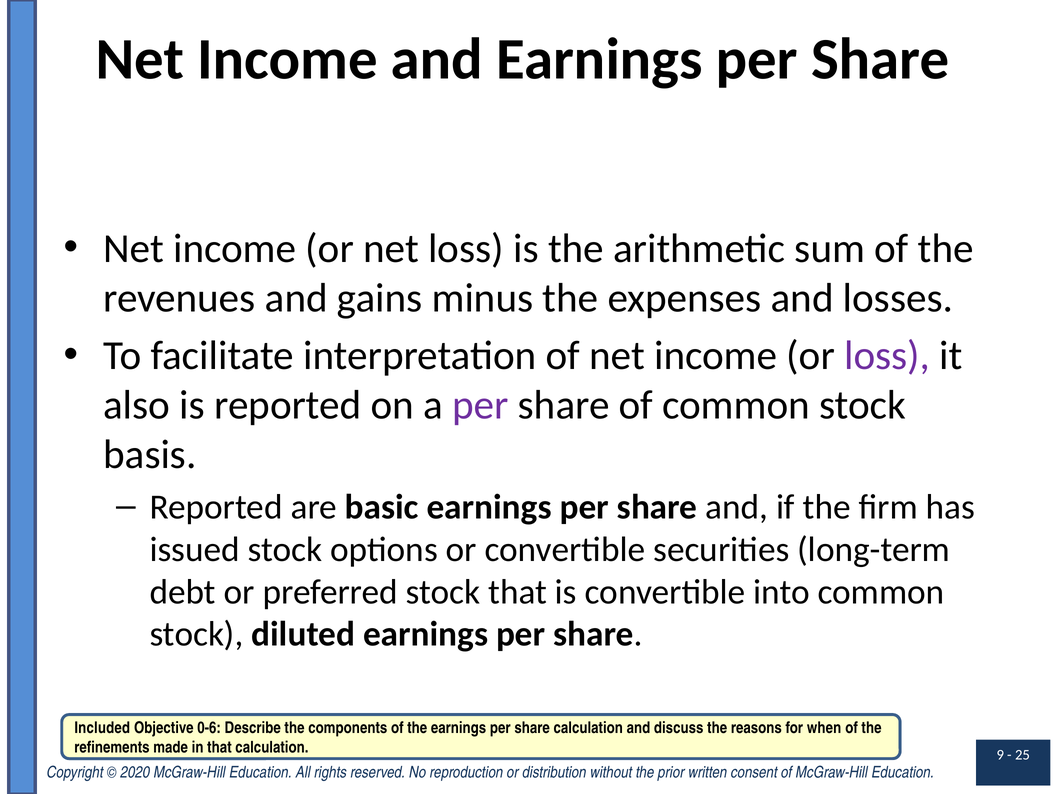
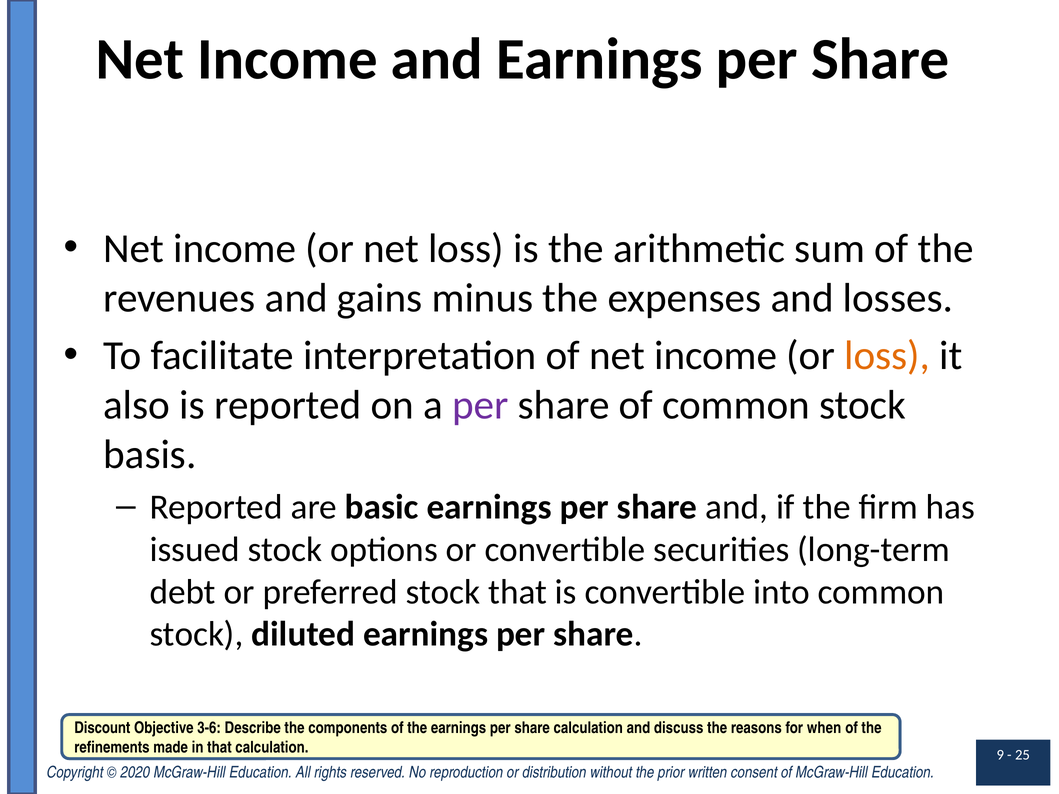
loss colour: purple -> orange (887, 356)
Included: Included -> Discount (102, 728)
0-6: 0-6 -> 3-6 (209, 728)
